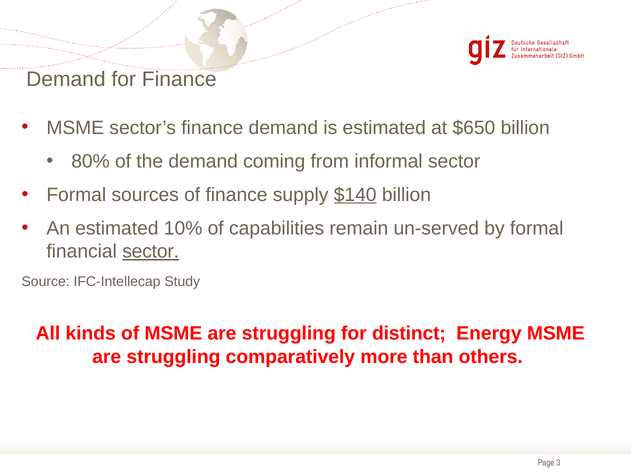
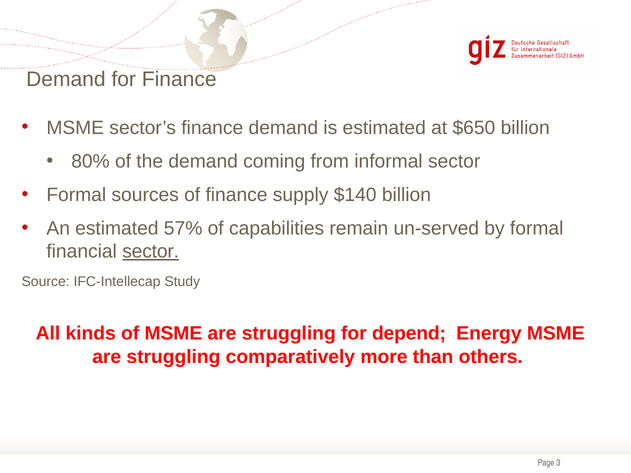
$140 underline: present -> none (355, 195)
10%: 10% -> 57% (183, 229)
distinct: distinct -> depend (409, 334)
